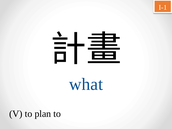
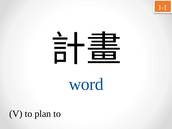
what: what -> word (86, 84)
